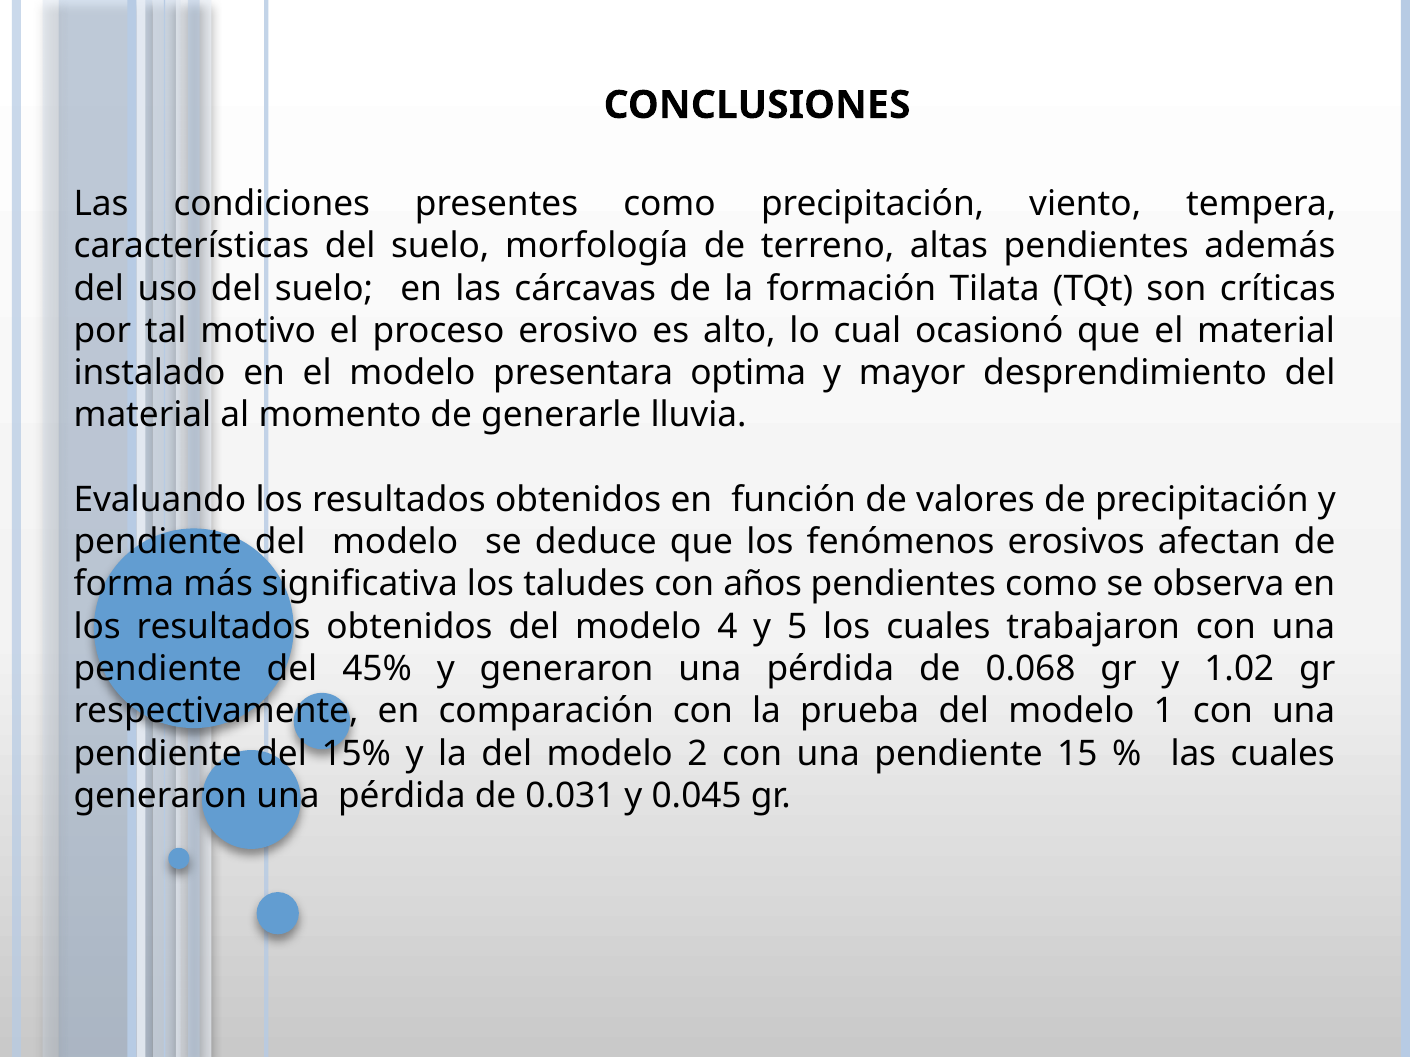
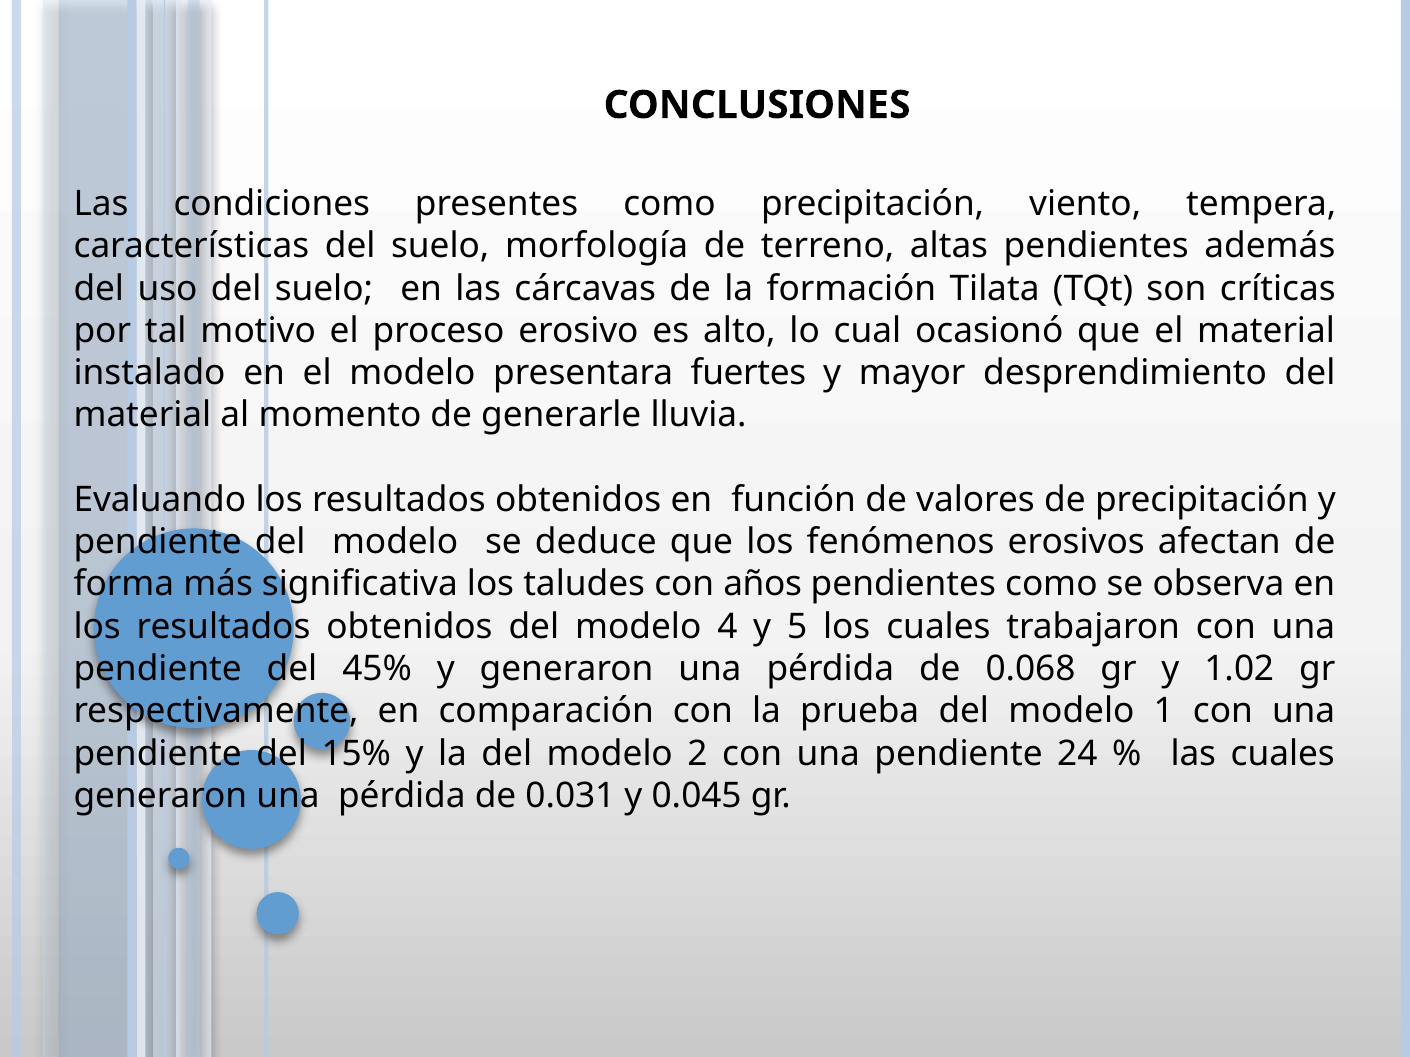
optima: optima -> fuertes (748, 373)
15: 15 -> 24 (1077, 754)
